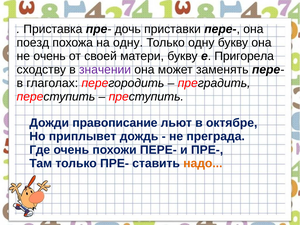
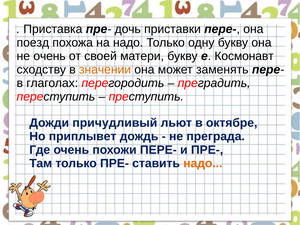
на одну: одну -> надо (128, 43)
Пригорела: Пригорела -> Космонавт (244, 56)
значении colour: purple -> orange (105, 70)
правописание: правописание -> причудливый (115, 123)
